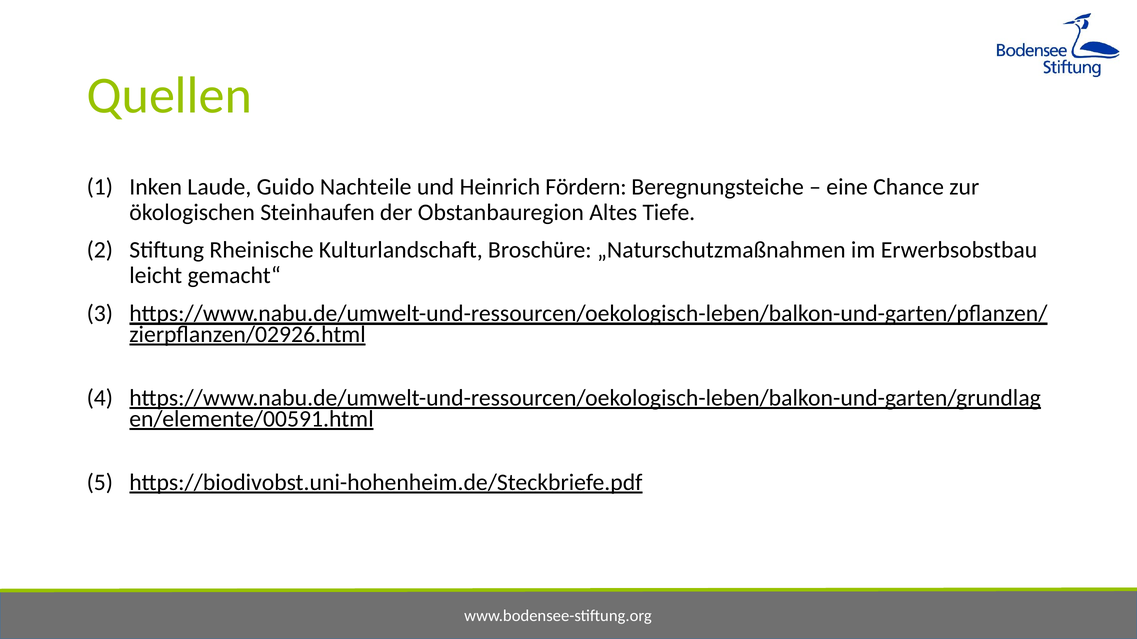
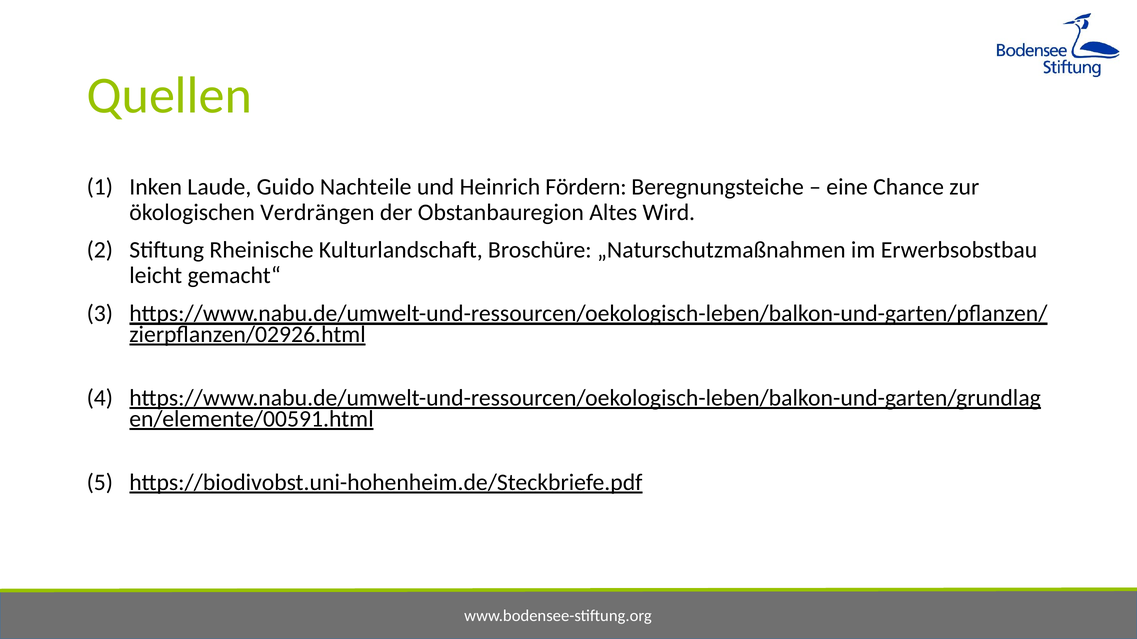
Steinhaufen: Steinhaufen -> Verdrängen (317, 213)
Tiefe: Tiefe -> Wird (669, 213)
